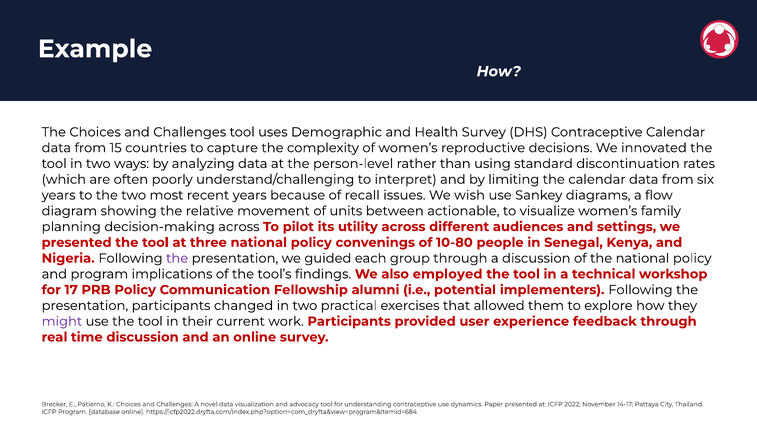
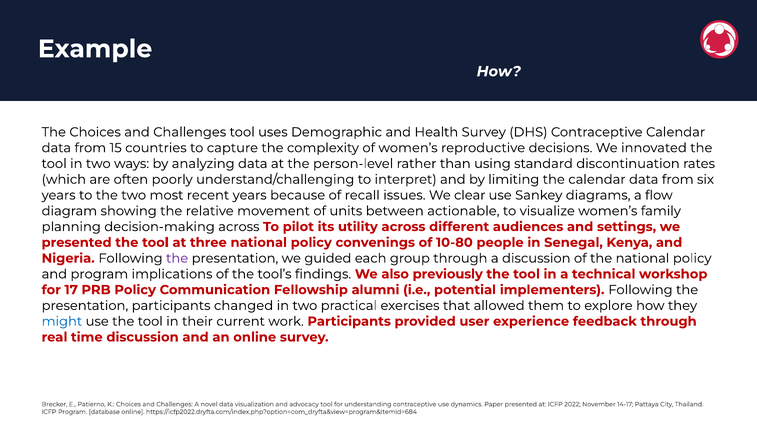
wish: wish -> clear (470, 195)
employed: employed -> previously (448, 274)
might colour: purple -> blue (62, 321)
